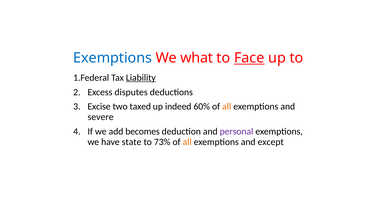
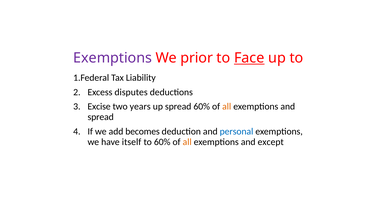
Exemptions colour: blue -> purple (113, 58)
what: what -> prior (197, 58)
Liability underline: present -> none (141, 78)
taxed: taxed -> years (140, 107)
up indeed: indeed -> spread (178, 107)
severe: severe -> spread (101, 117)
personal colour: purple -> blue (237, 131)
state: state -> itself (132, 142)
to 73%: 73% -> 60% (162, 142)
